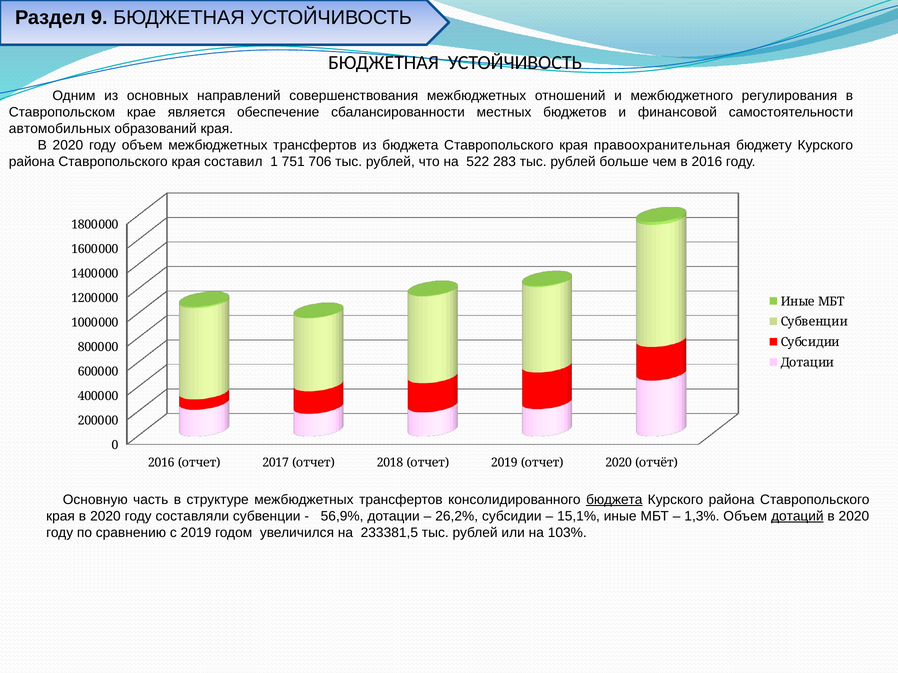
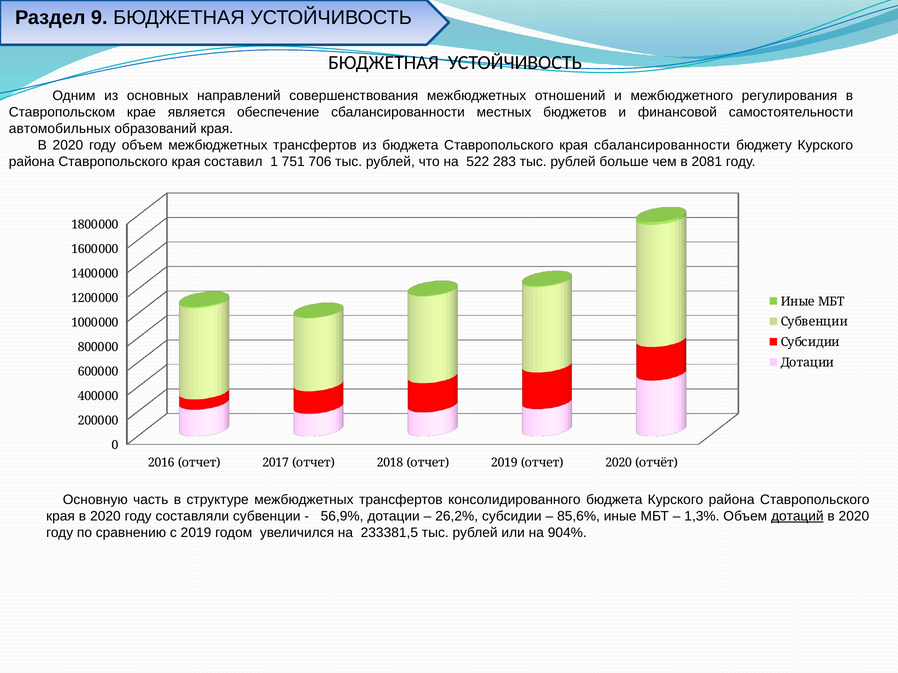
края правоохранительная: правоохранительная -> сбалансированности (662, 145)
в 2016: 2016 -> 2081 (707, 162)
бюджета underline: present -> none (614, 500)
15,1%: 15,1% -> 85,6% (579, 516)
103%: 103% -> 904% (567, 533)
